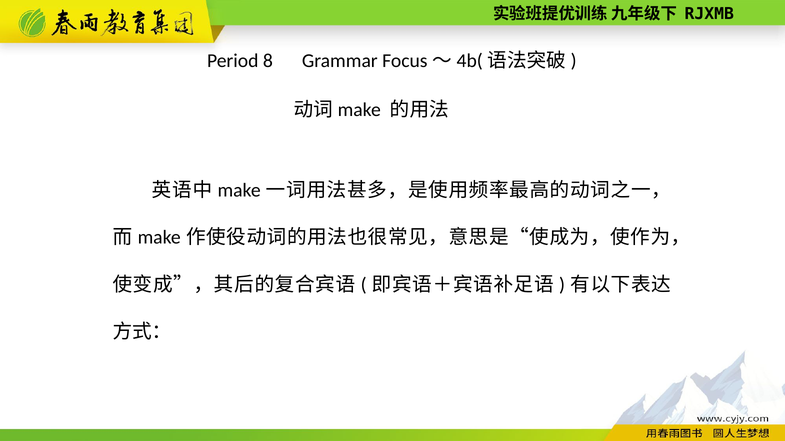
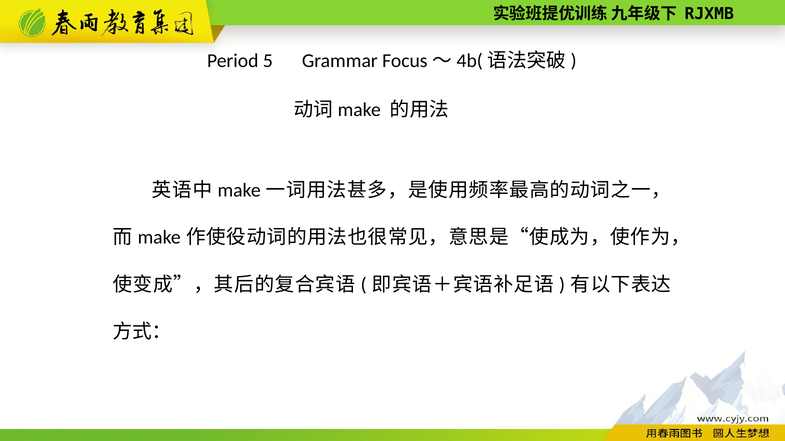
8: 8 -> 5 (268, 61)
